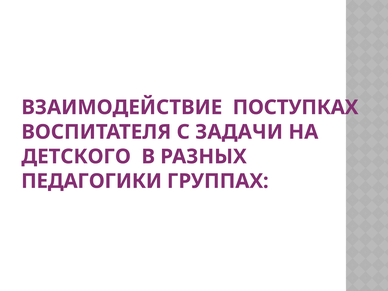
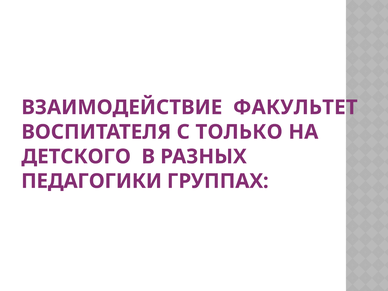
ПОСТУПКАХ: ПОСТУПКАХ -> ФАКУЛЬТЕТ (295, 107)
ЗАДАЧИ: ЗАДАЧИ -> ТОЛЬКО (239, 132)
